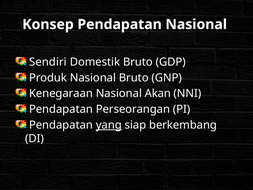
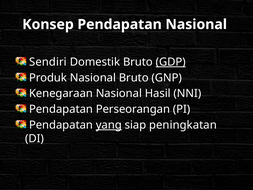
GDP underline: none -> present (171, 62)
Akan: Akan -> Hasil (158, 93)
berkembang: berkembang -> peningkatan (183, 125)
